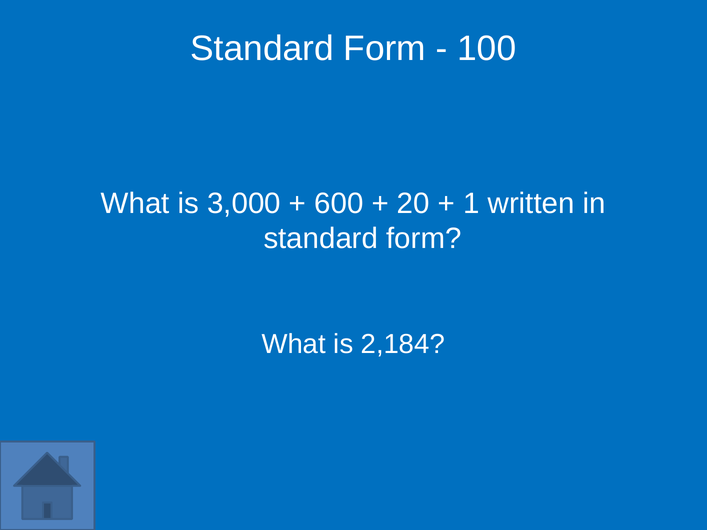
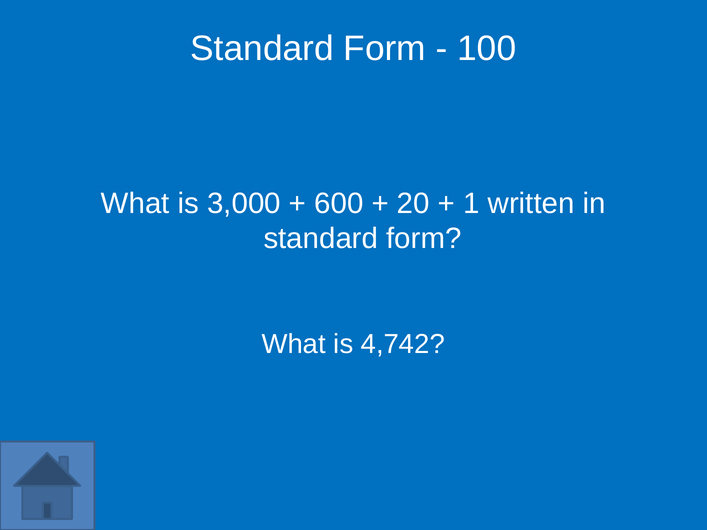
2,184: 2,184 -> 4,742 (403, 344)
